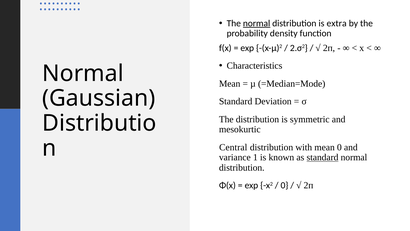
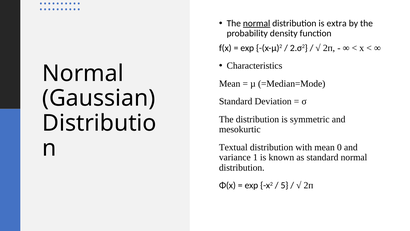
Central: Central -> Textual (233, 147)
standard underline: present -> none (323, 157)
0: 0 -> 5 (284, 185)
